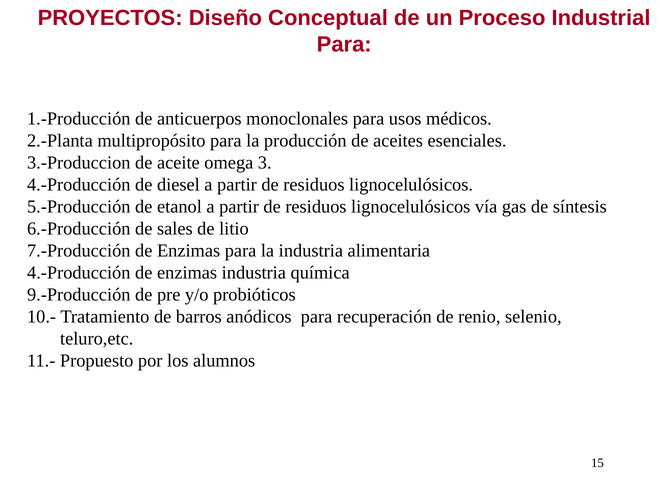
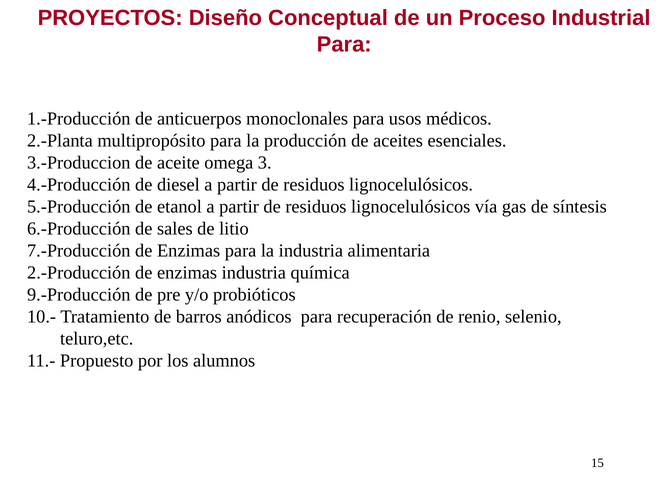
4.-Producción: 4.-Producción -> 2.-Producción (79, 273)
